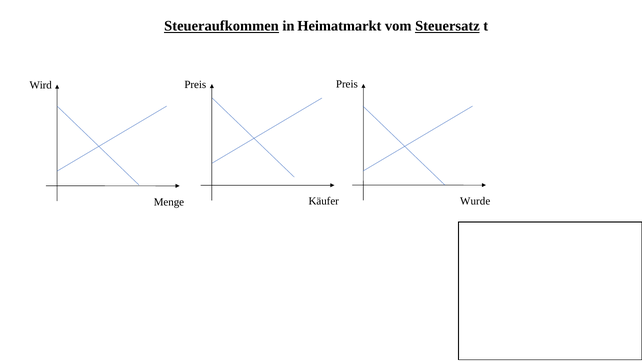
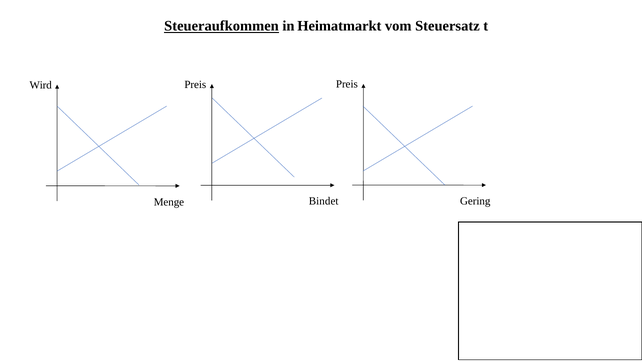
Steuersatz underline: present -> none (447, 26)
Wurde: Wurde -> Gering (475, 201)
Käufer: Käufer -> Bindet (324, 201)
